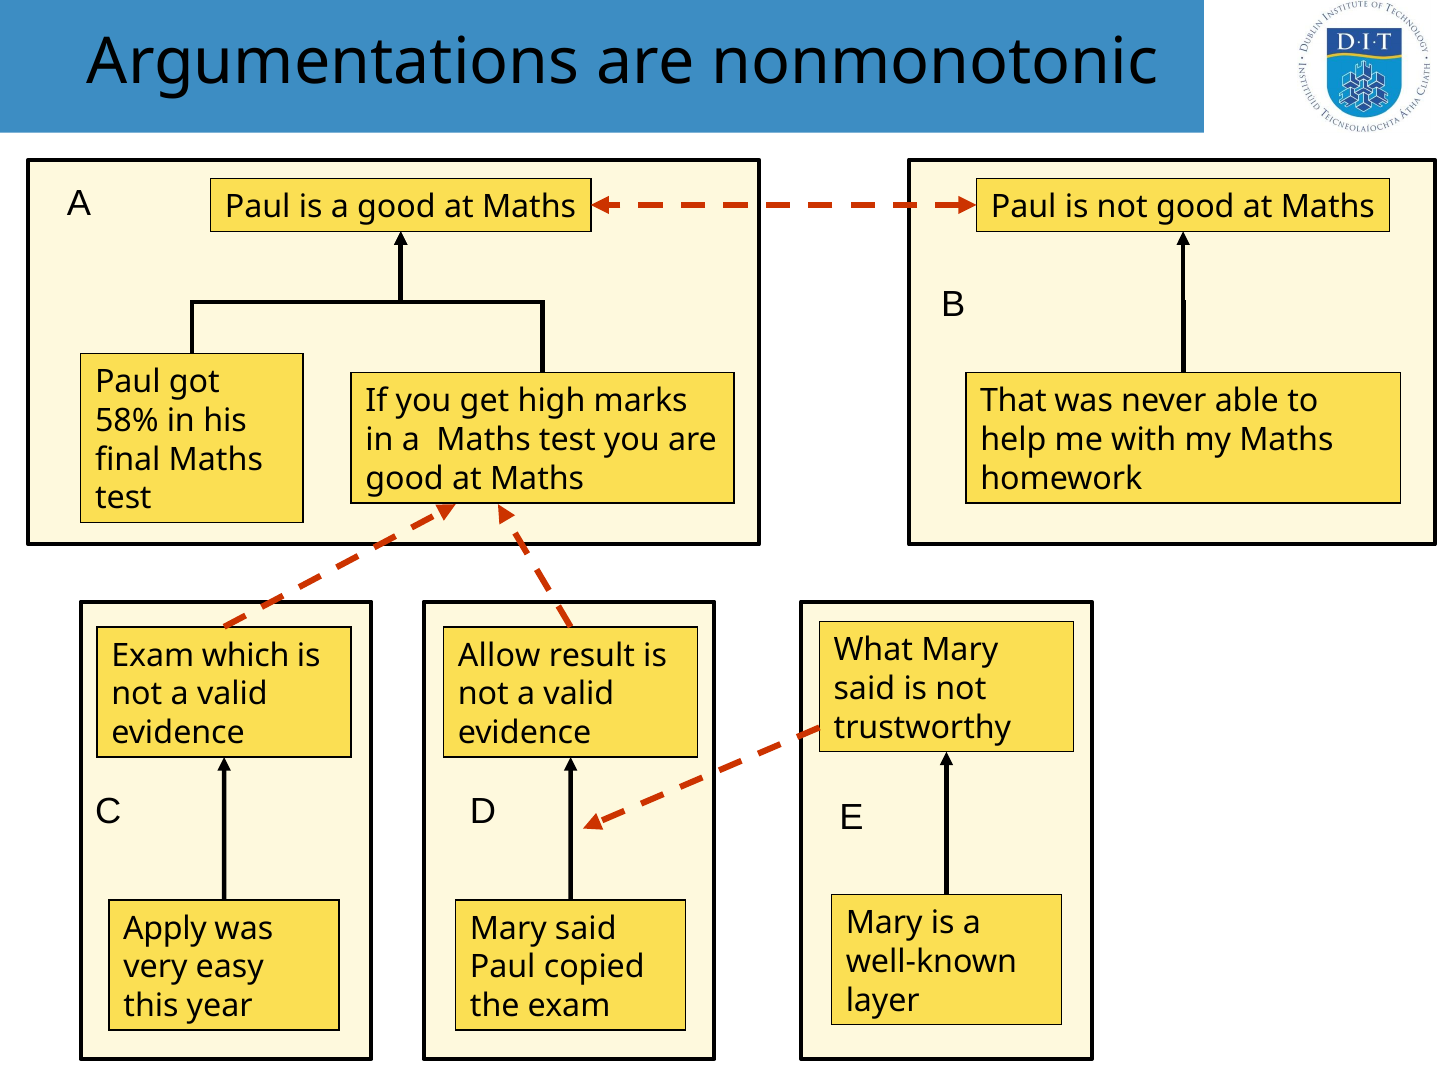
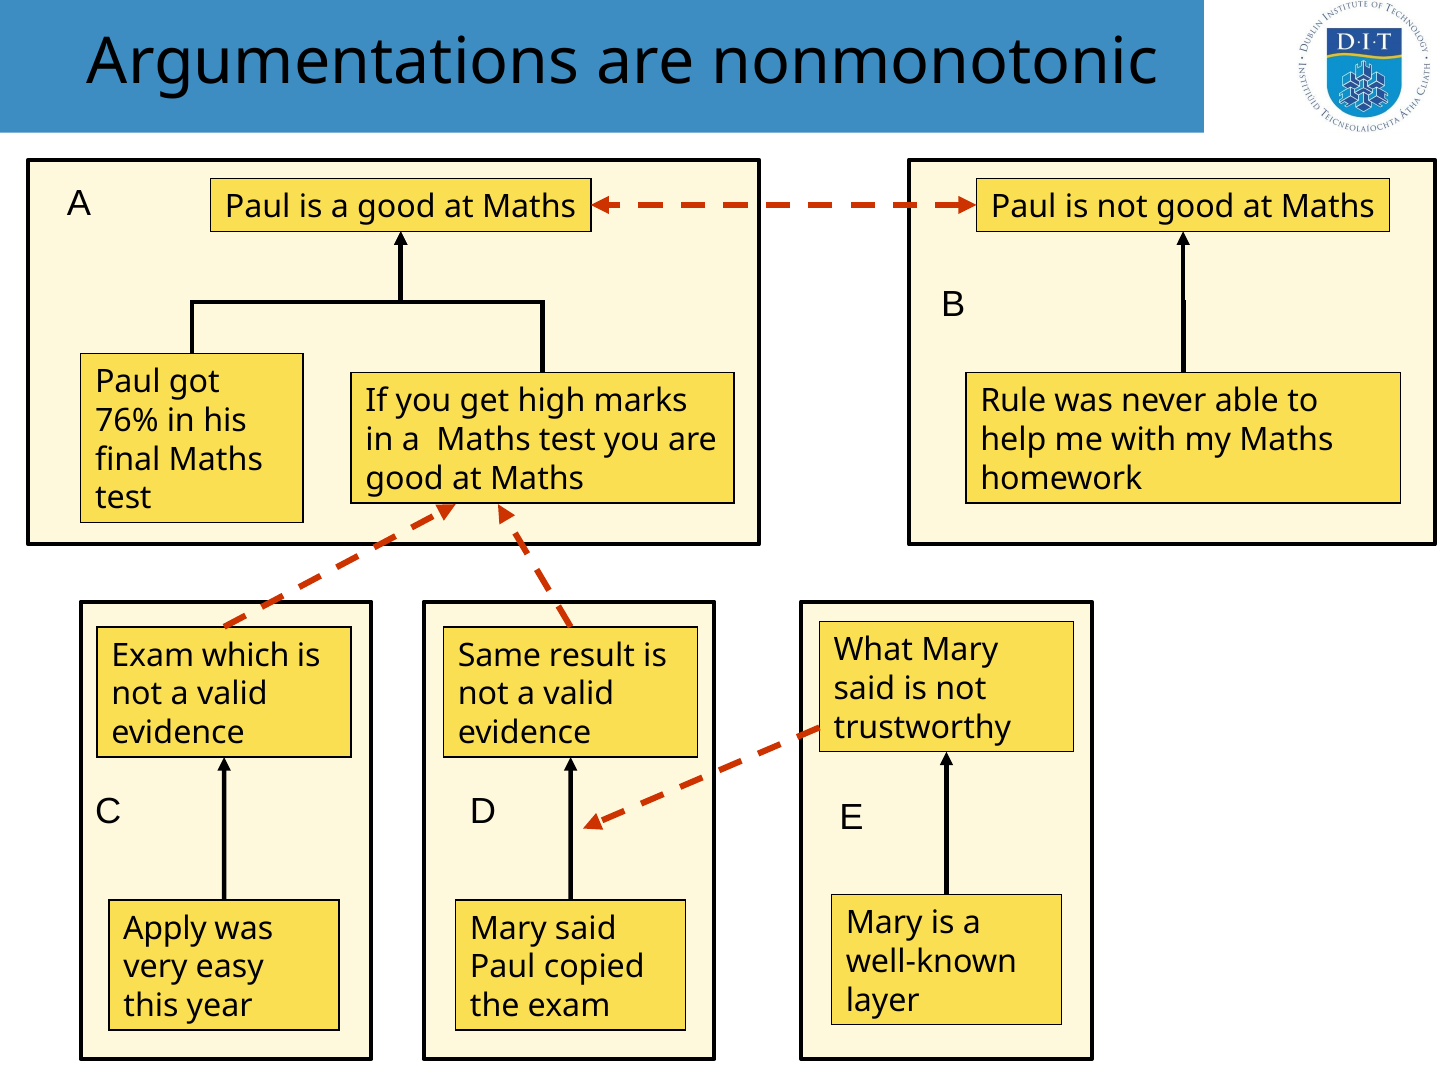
That: That -> Rule (1013, 401)
58%: 58% -> 76% (127, 421)
Allow: Allow -> Same (499, 655)
